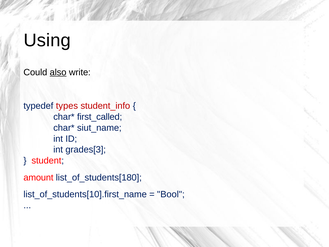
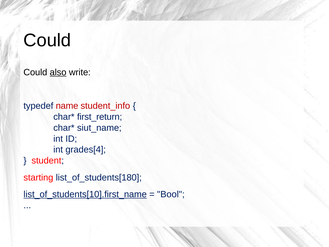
Using: Using -> Could (47, 40)
types: types -> name (67, 106)
first_called: first_called -> first_return (100, 117)
grades[3: grades[3 -> grades[4 (86, 150)
amount: amount -> starting (38, 177)
list_of_students[10].first_name underline: none -> present (85, 194)
